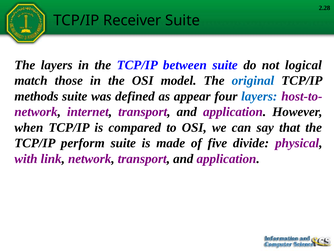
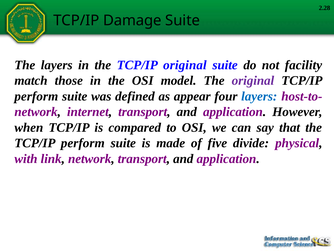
Receiver: Receiver -> Damage (132, 21)
TCP/IP between: between -> original (185, 65)
logical: logical -> facility (303, 65)
original colour: blue -> purple (253, 80)
methods: methods -> perform (36, 96)
